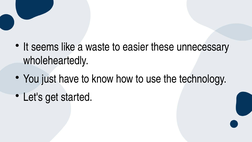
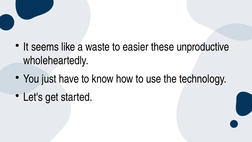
unnecessary: unnecessary -> unproductive (203, 47)
